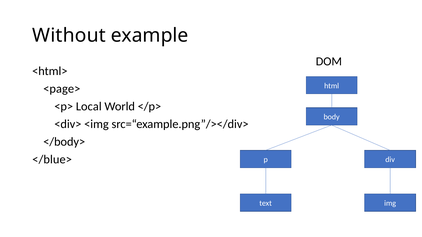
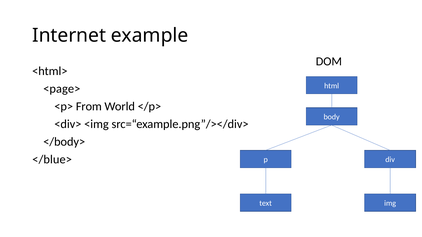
Without: Without -> Internet (69, 35)
Local: Local -> From (89, 107)
